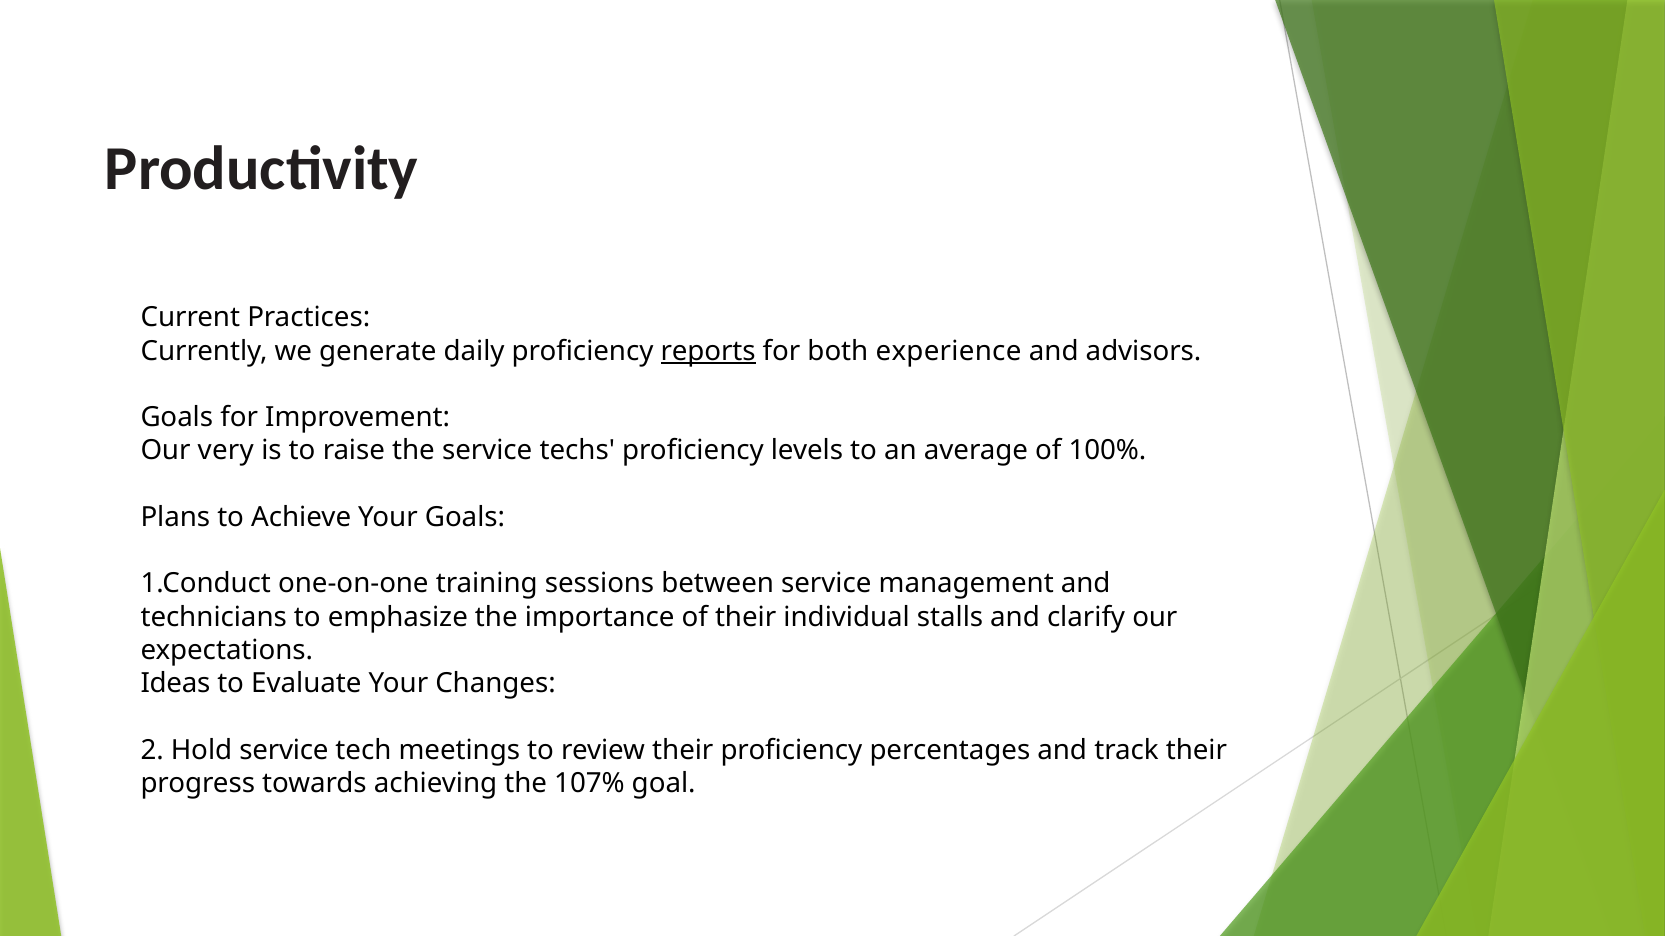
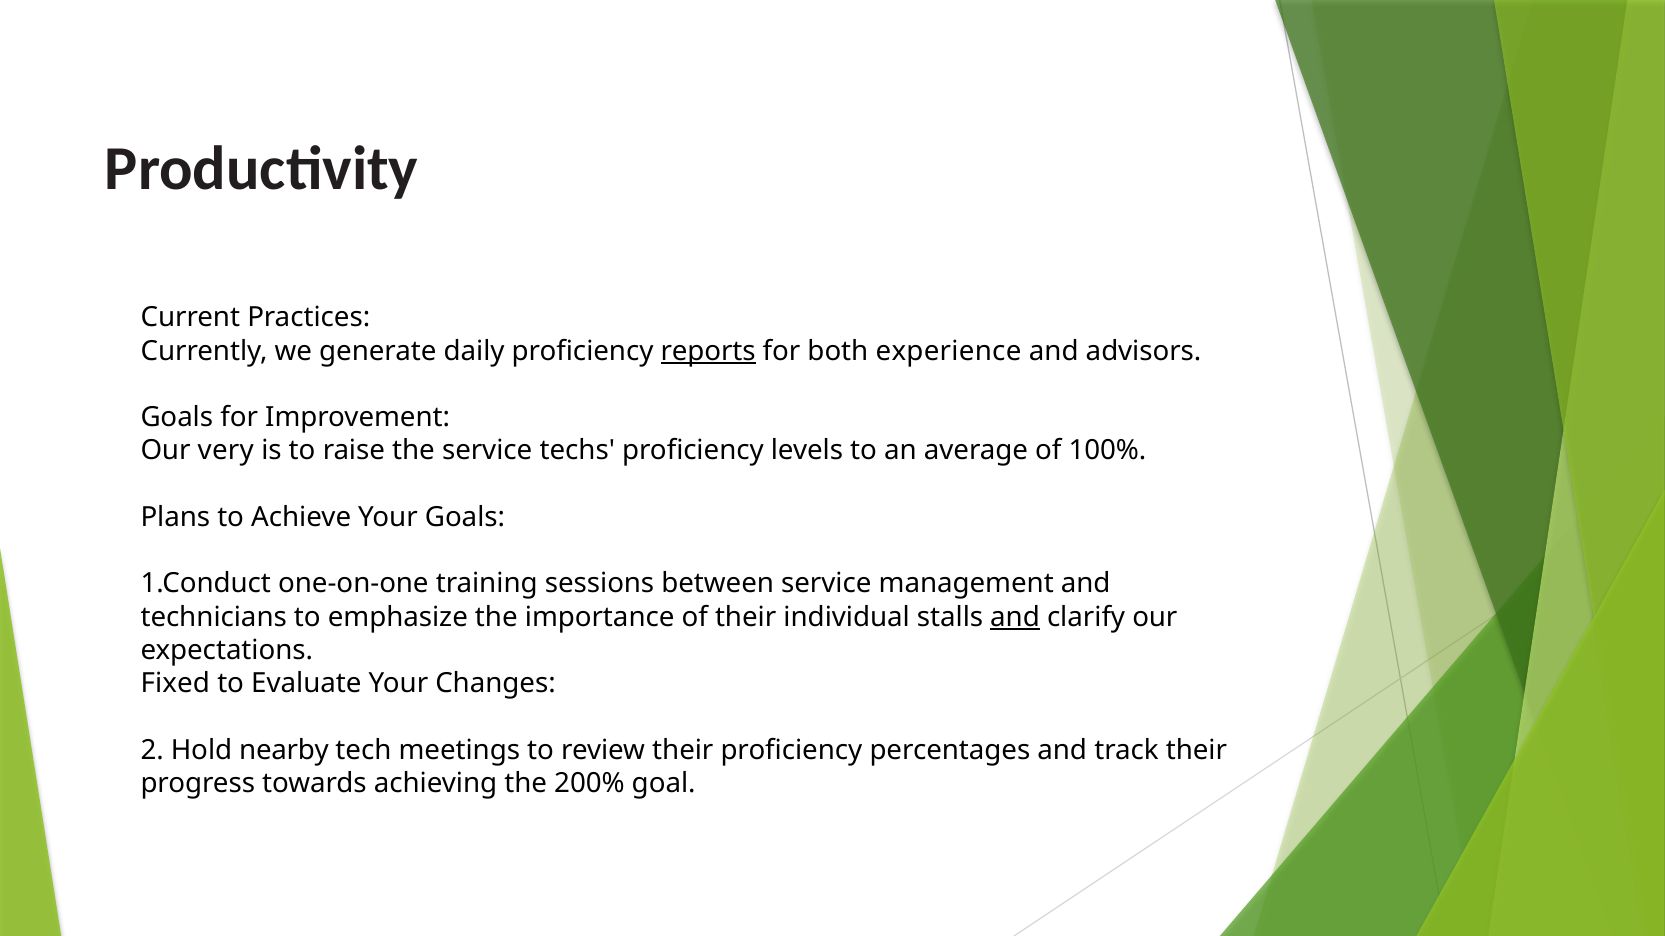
and underline: none -> present (1015, 617)
Ideas: Ideas -> Fixed (175, 684)
Hold service: service -> nearby (284, 751)
107%: 107% -> 200% (589, 784)
